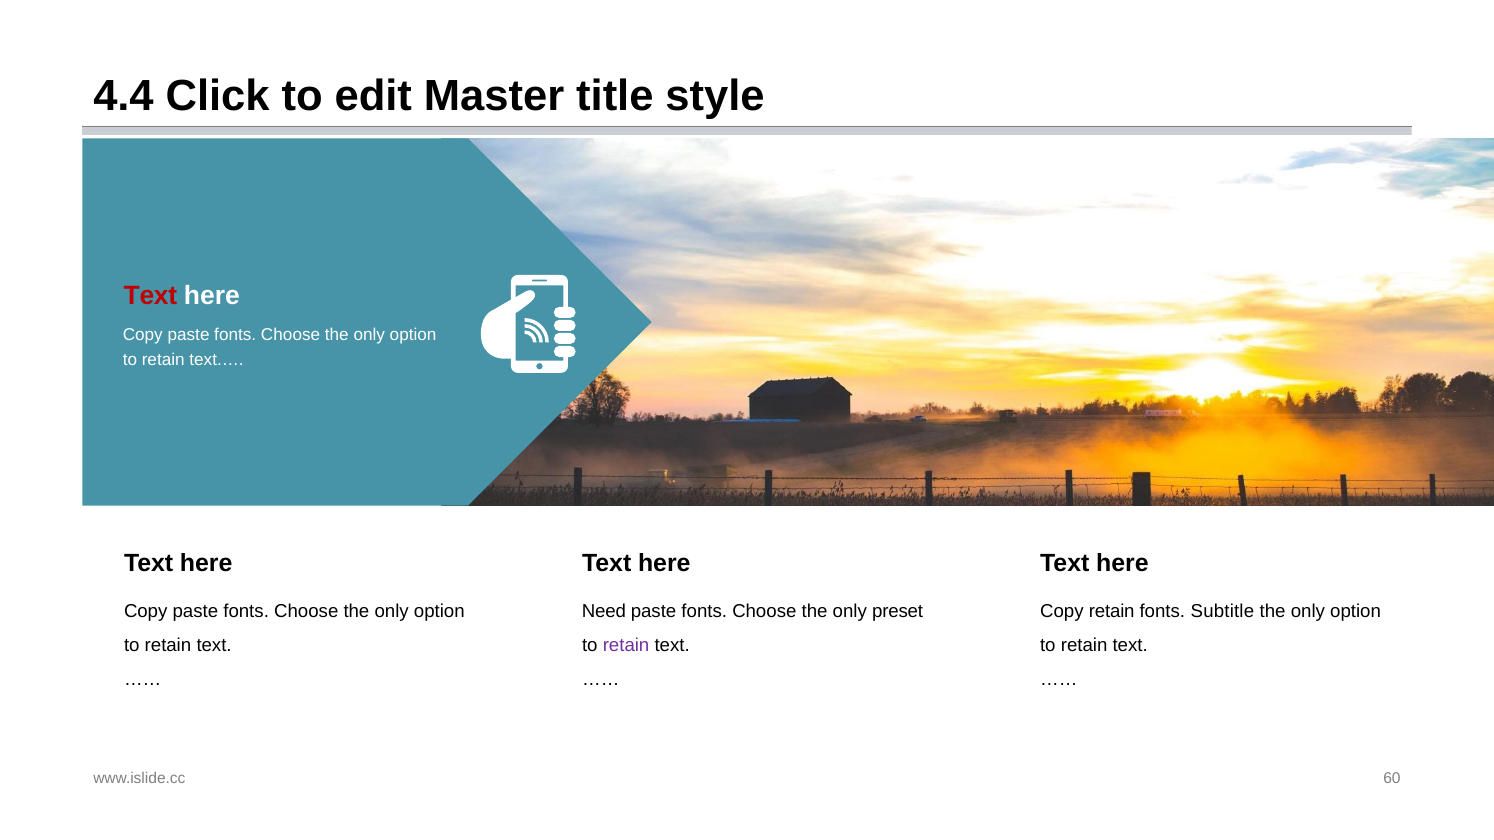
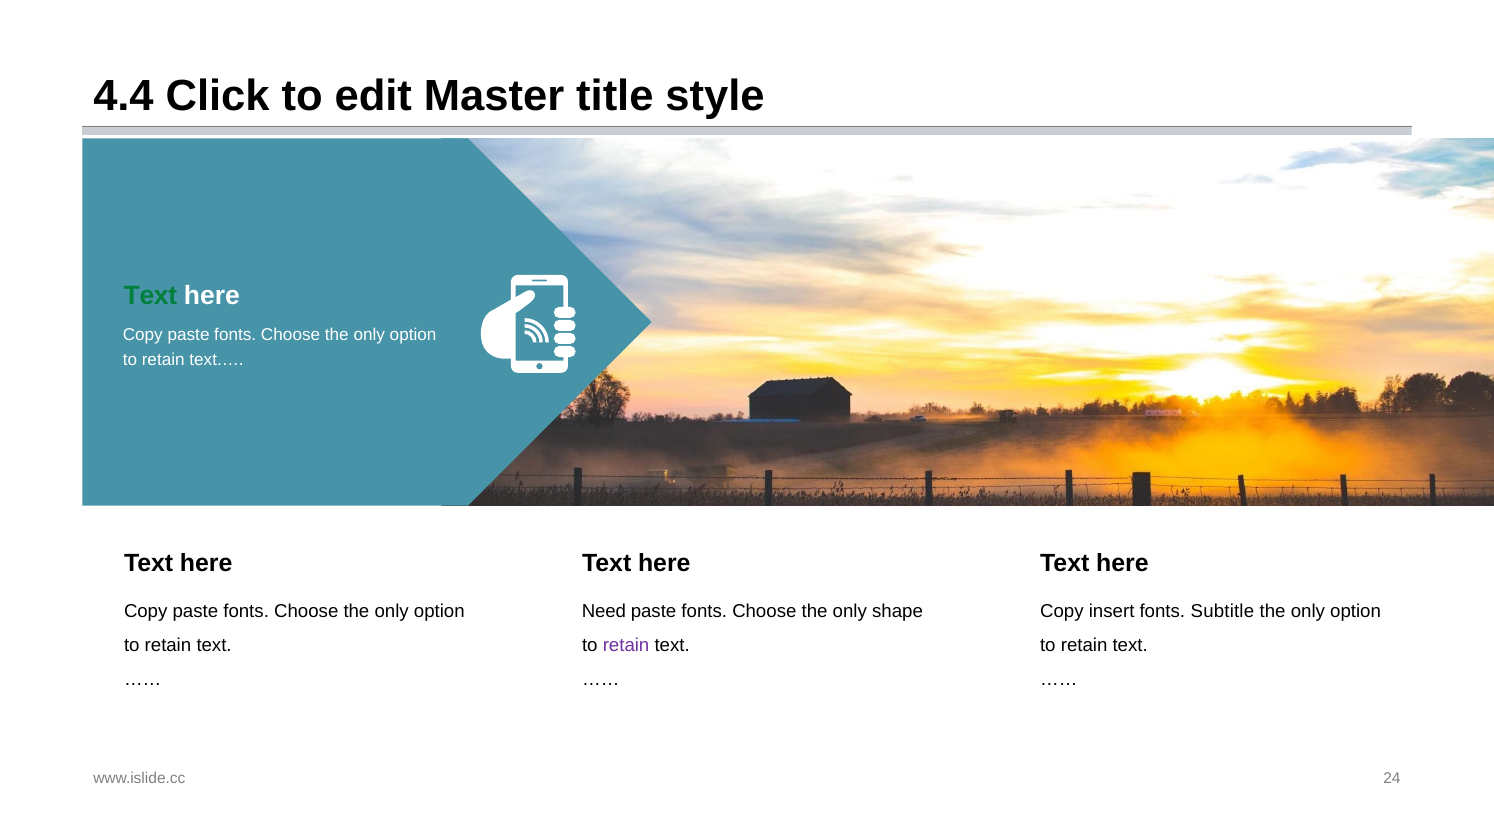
Text colour: red -> green (150, 296)
preset: preset -> shape (897, 612)
Copy retain: retain -> insert (1112, 612)
60: 60 -> 24 (1392, 778)
